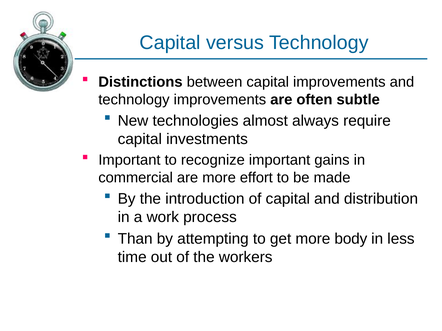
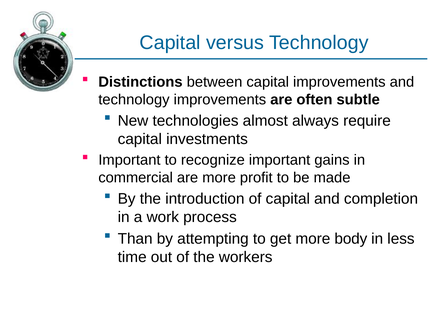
effort: effort -> profit (256, 178)
distribution: distribution -> completion (381, 199)
